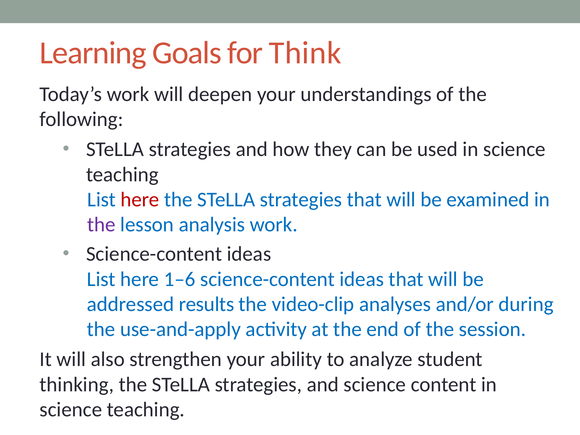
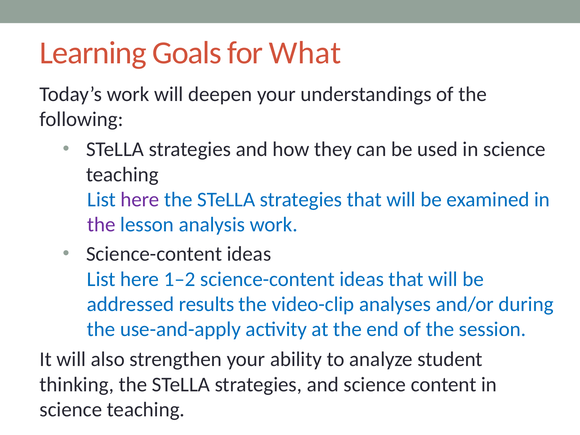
Think: Think -> What (305, 53)
here colour: red -> purple (140, 200)
1–6: 1–6 -> 1–2 (180, 279)
